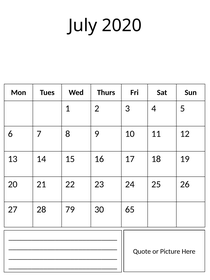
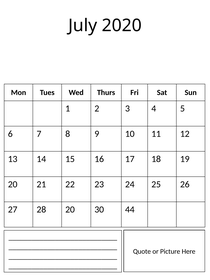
28 79: 79 -> 20 (70, 210)
65: 65 -> 44 (130, 210)
